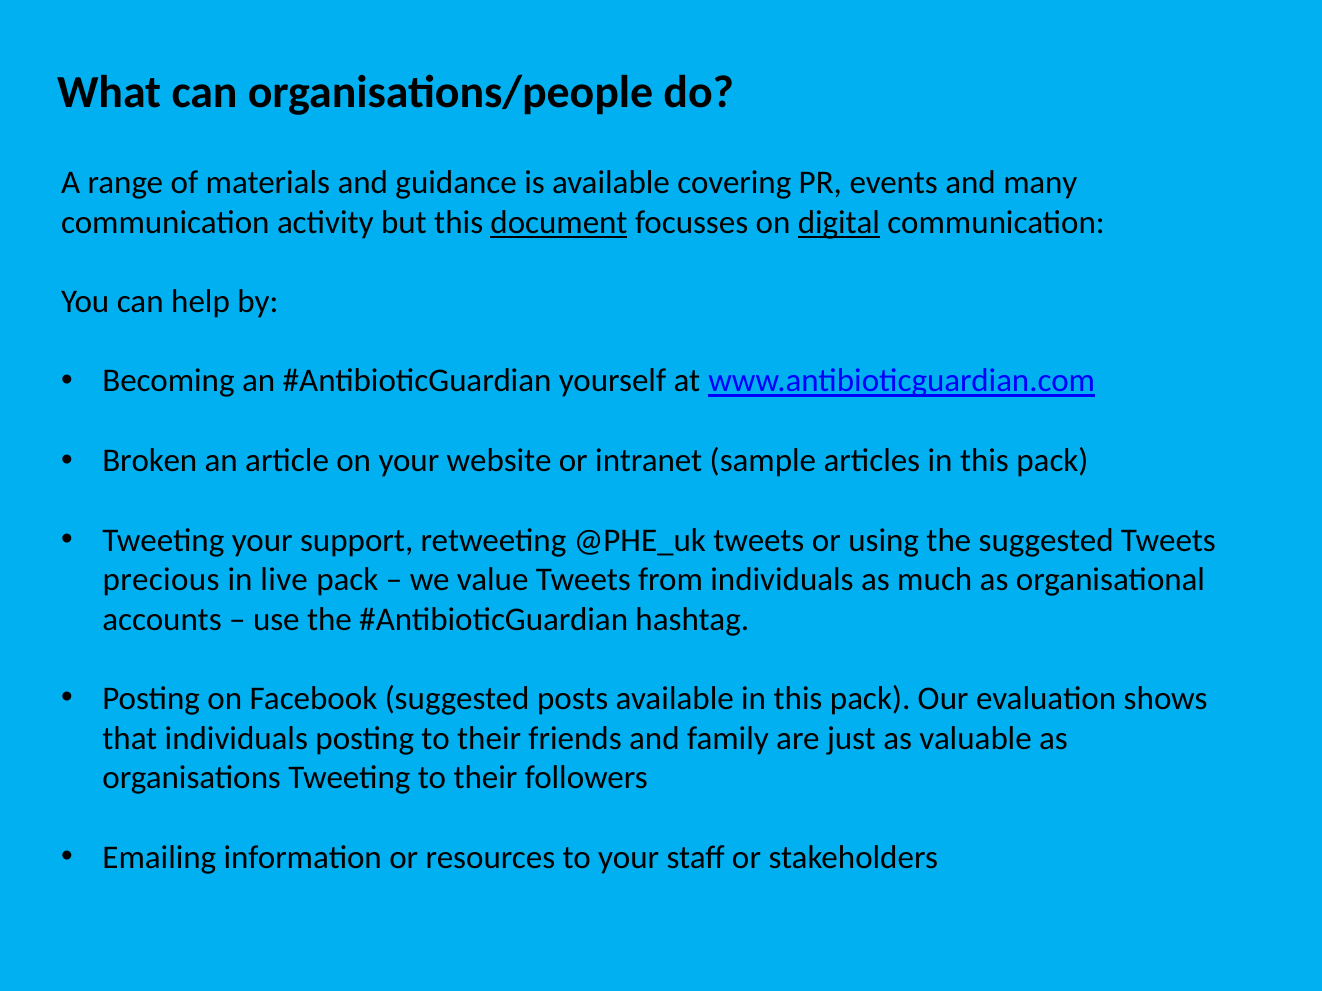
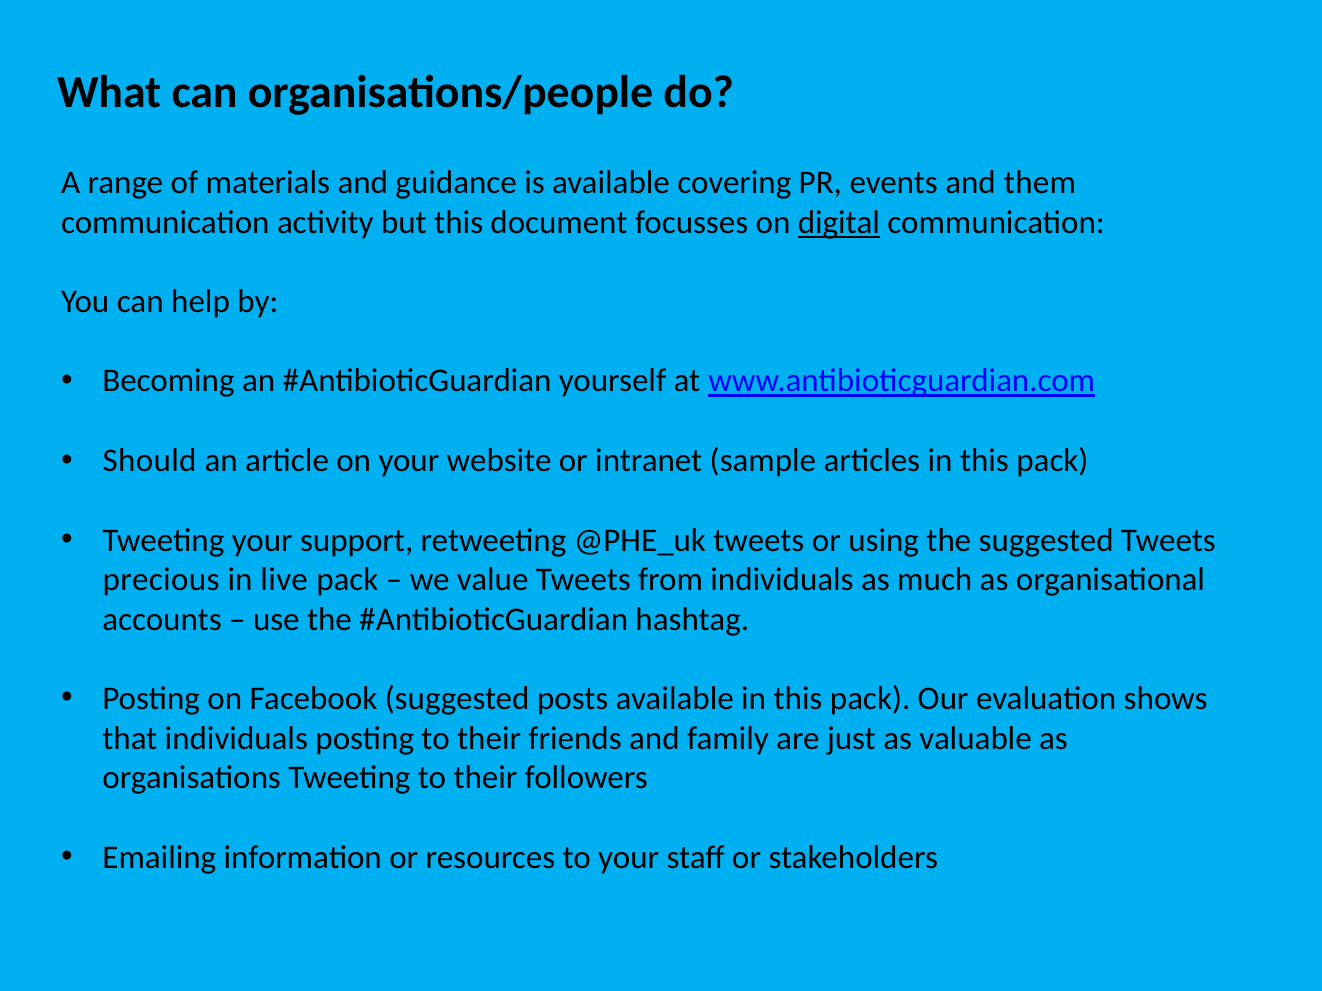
many: many -> them (1040, 183)
document underline: present -> none (559, 223)
Broken: Broken -> Should (150, 461)
